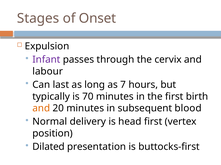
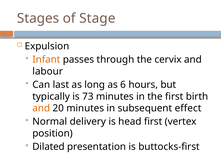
Onset: Onset -> Stage (97, 18)
Infant colour: purple -> orange (46, 60)
7: 7 -> 6 (123, 85)
70: 70 -> 73 (88, 97)
blood: blood -> effect (188, 109)
